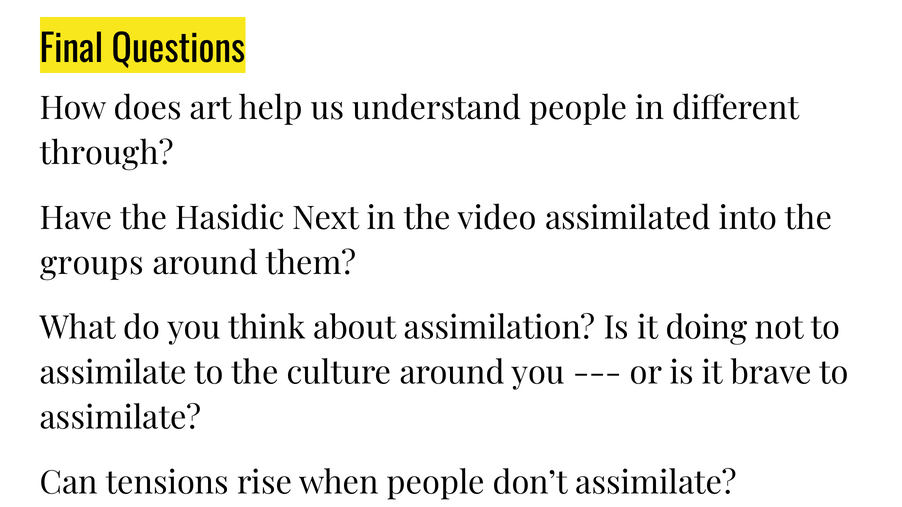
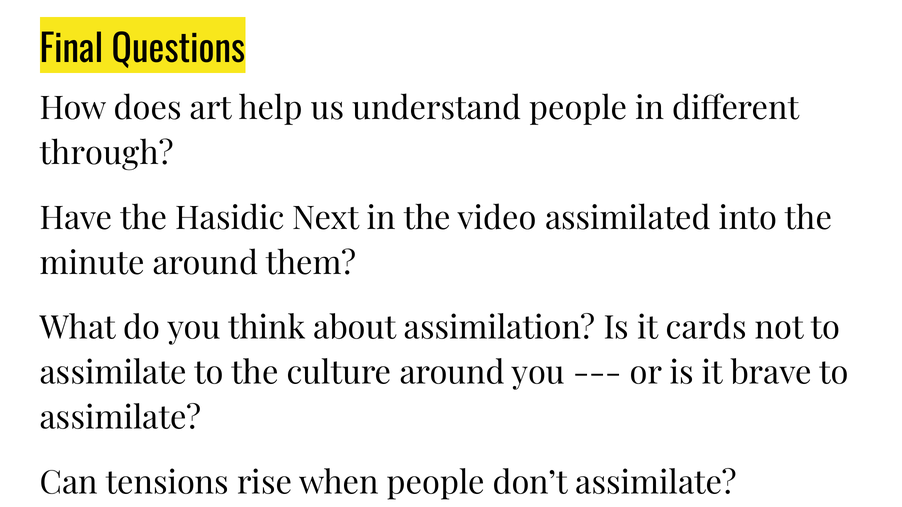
groups: groups -> minute (92, 263)
doing: doing -> cards (706, 328)
